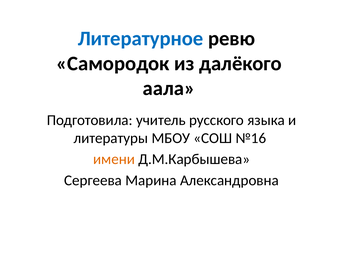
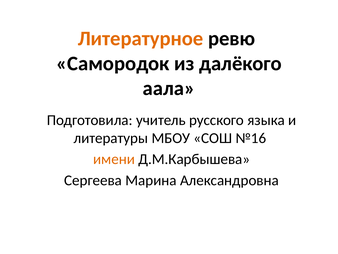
Литературное colour: blue -> orange (141, 38)
